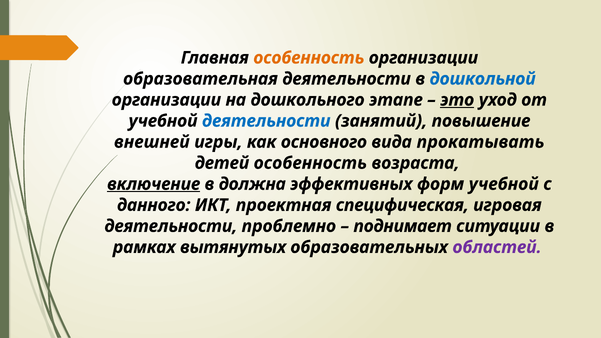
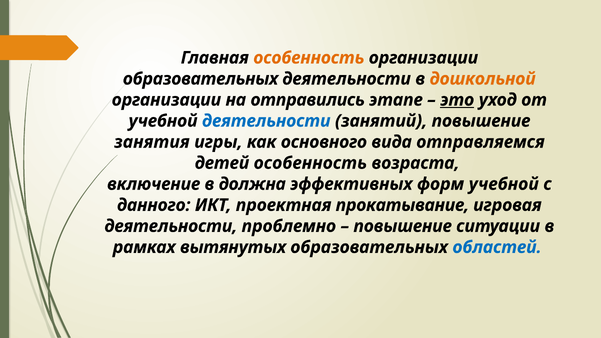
образовательная: образовательная -> образовательных (201, 79)
дошкольной colour: blue -> orange (483, 79)
дошкольного: дошкольного -> отправились (308, 100)
внешней: внешней -> занятия (152, 142)
прокатывать: прокатывать -> отправляемся (481, 142)
включение underline: present -> none (154, 184)
специфическая: специфическая -> прокатывание (402, 205)
поднимает: поднимает -> повышение (403, 226)
областей colour: purple -> blue (497, 247)
